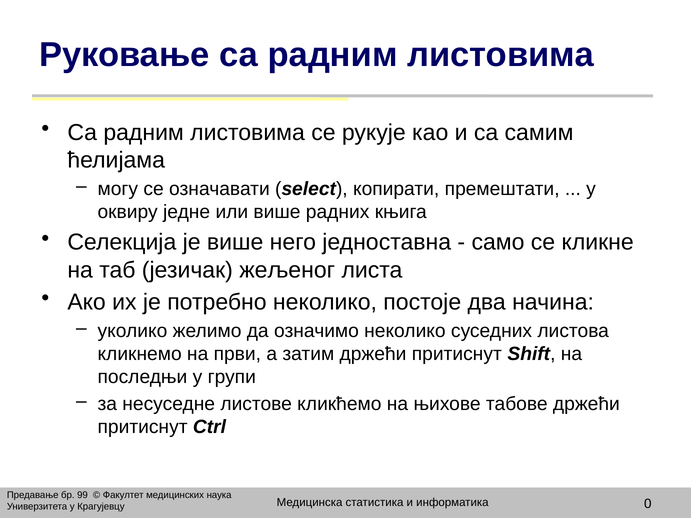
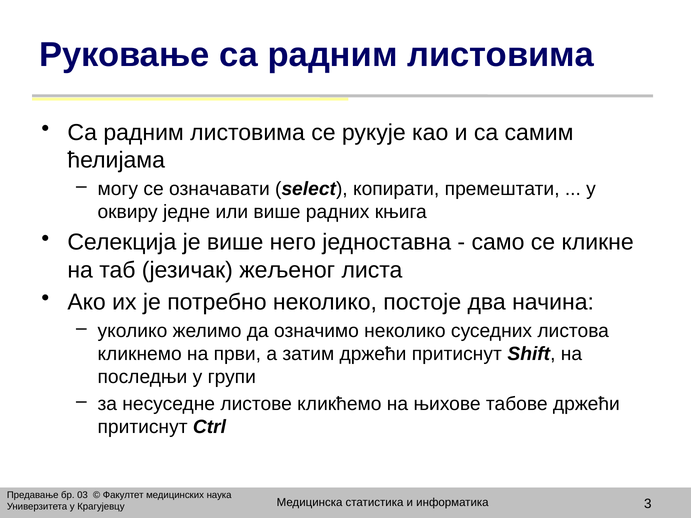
99: 99 -> 03 (83, 495)
0: 0 -> 3 (648, 504)
